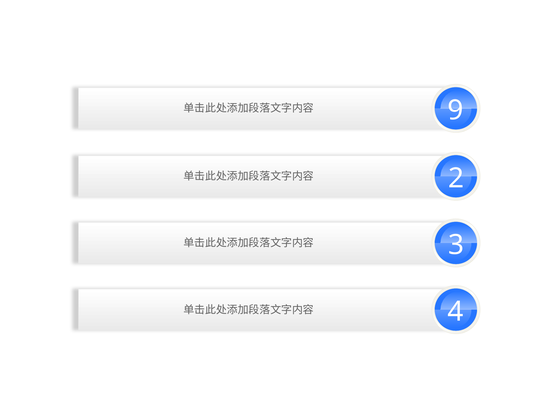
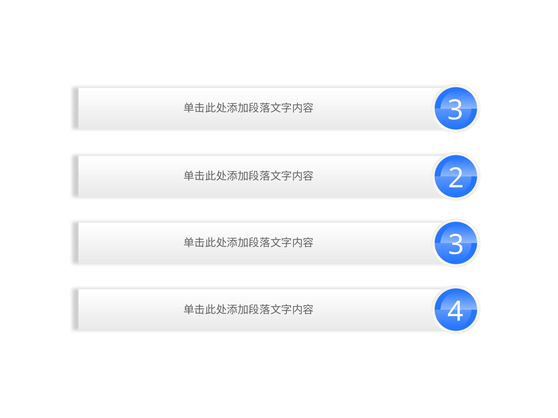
9: 9 -> 3 (455, 110)
